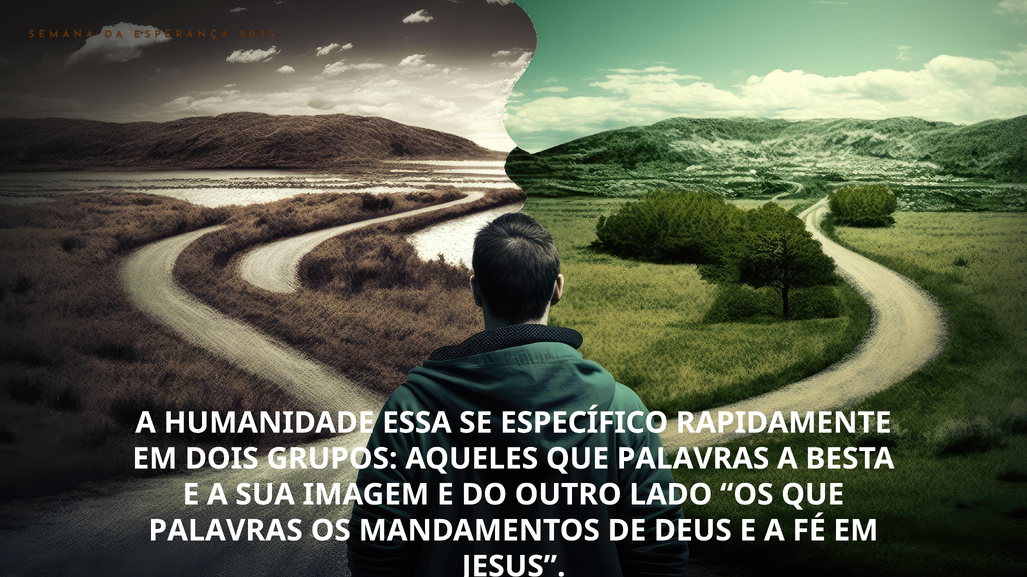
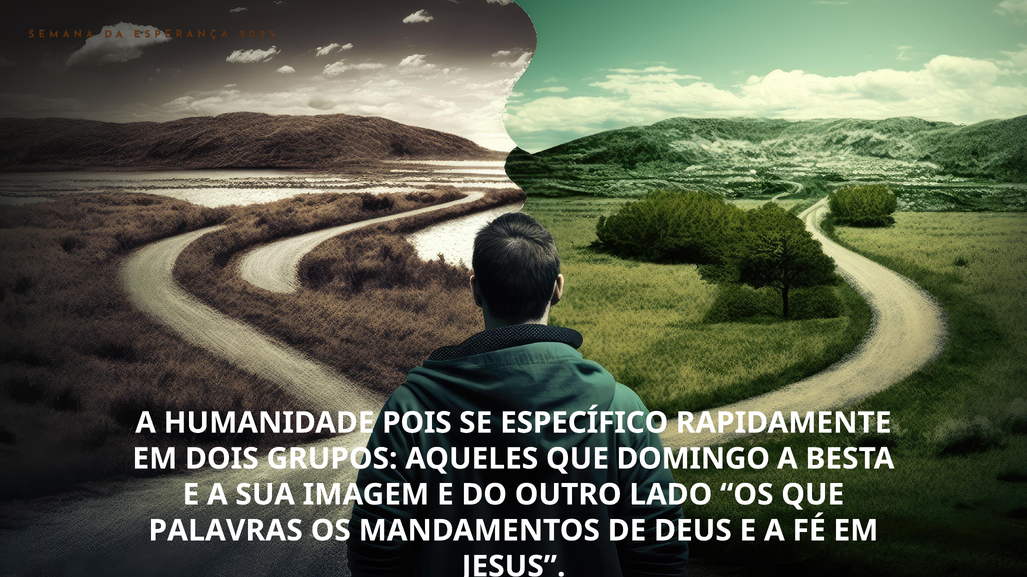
ESSA: ESSA -> POIS (417, 423)
AQUELES QUE PALAVRAS: PALAVRAS -> DOMINGO (693, 459)
